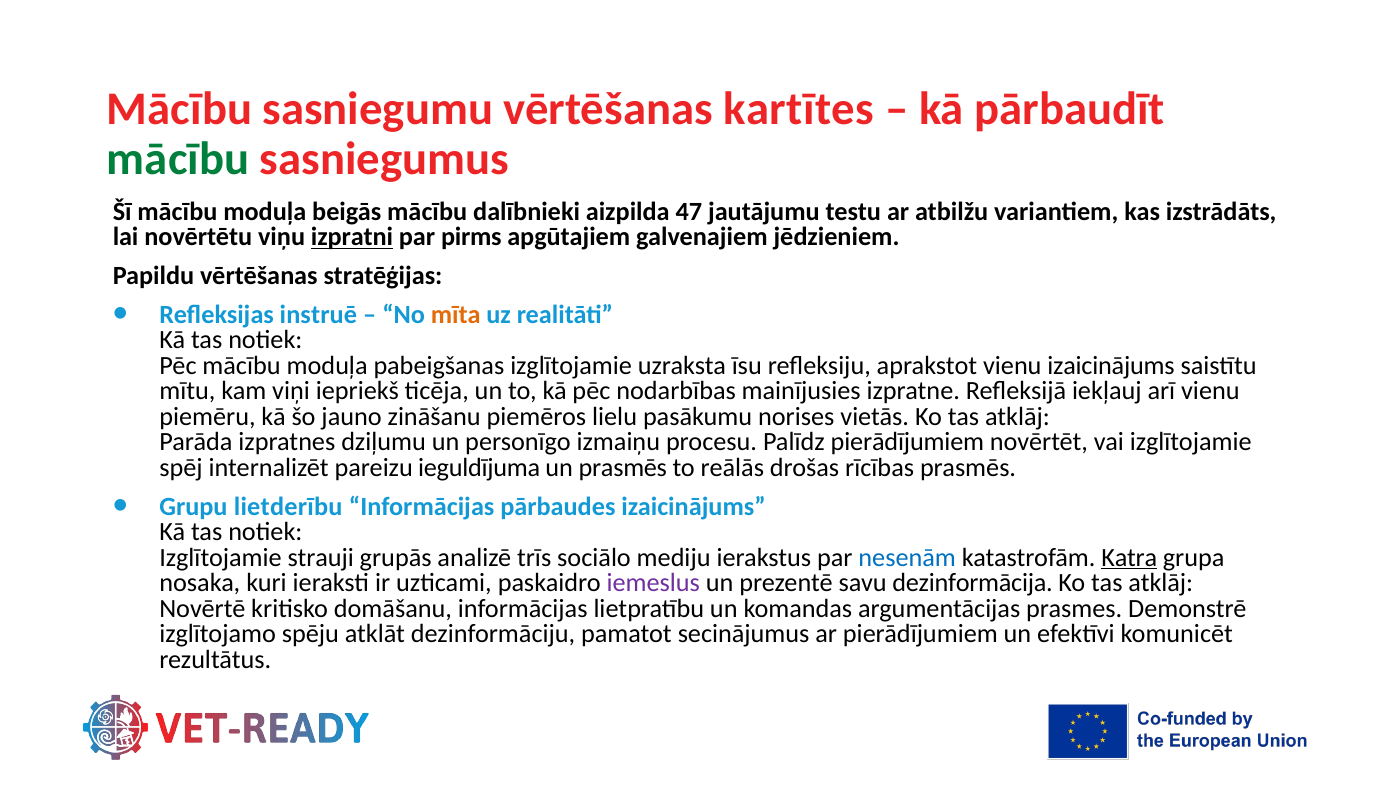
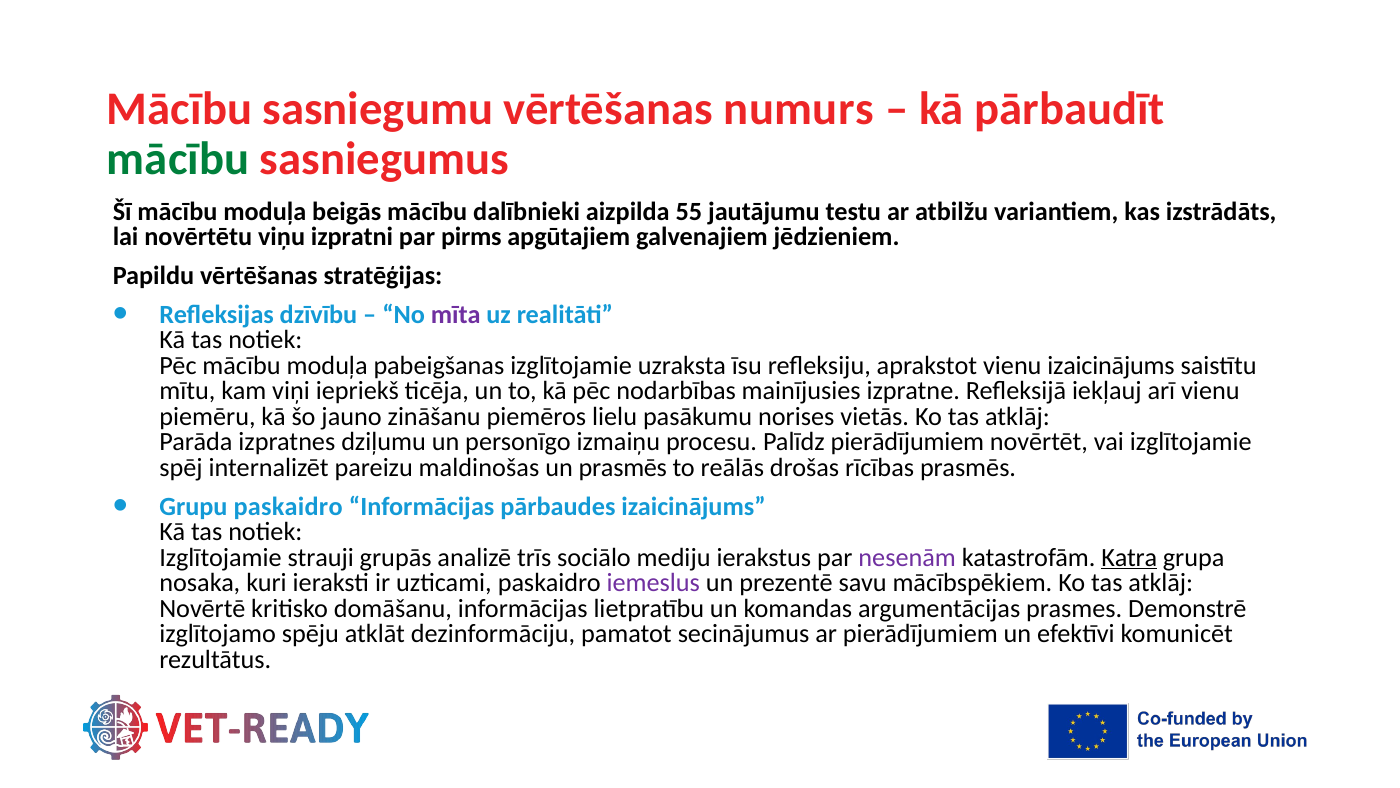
kartītes: kartītes -> numurs (799, 109)
47: 47 -> 55 (689, 212)
izpratni underline: present -> none (352, 237)
instruē: instruē -> dzīvību (319, 314)
mīta colour: orange -> purple (456, 314)
ieguldījuma: ieguldījuma -> maldinošas (479, 467)
Grupu lietderību: lietderību -> paskaidro (288, 506)
nesenām colour: blue -> purple (907, 557)
dezinformācija: dezinformācija -> mācībspēkiem (972, 583)
